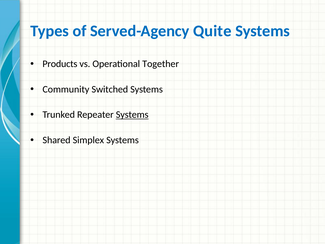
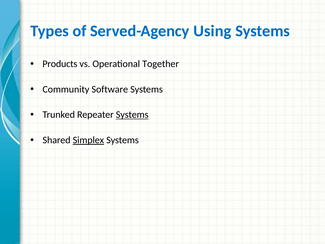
Quite: Quite -> Using (212, 31)
Switched: Switched -> Software (110, 89)
Simplex underline: none -> present (88, 140)
